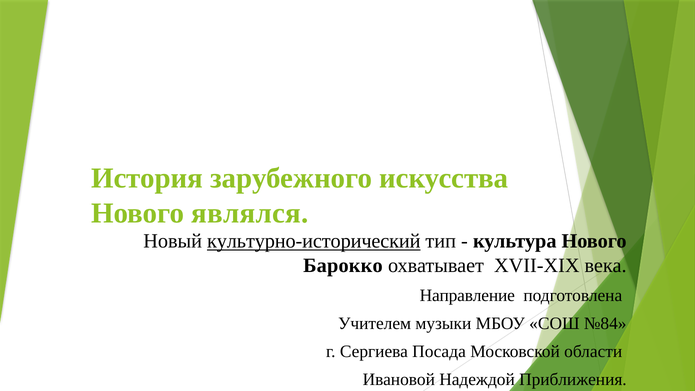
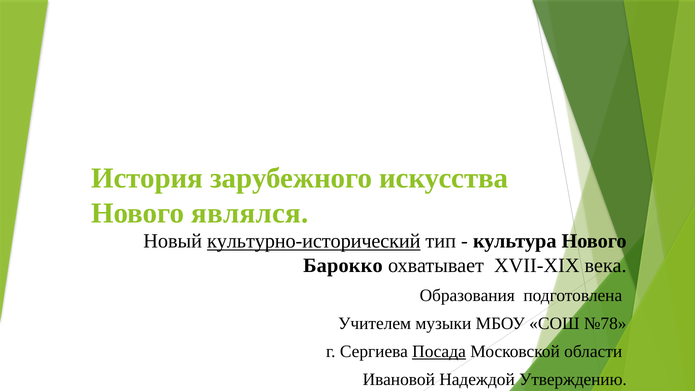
Направление: Направление -> Образования (467, 295)
№84: №84 -> №78 (605, 323)
Посада underline: none -> present (439, 351)
Приближения: Приближения -> Утверждению (573, 380)
